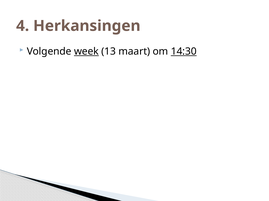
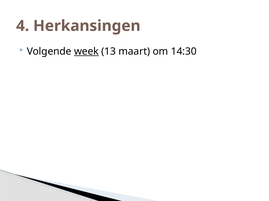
14:30 underline: present -> none (184, 52)
